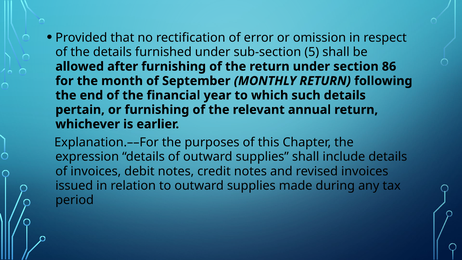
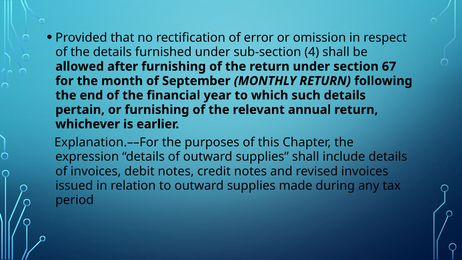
5: 5 -> 4 (312, 52)
86: 86 -> 67 (389, 66)
